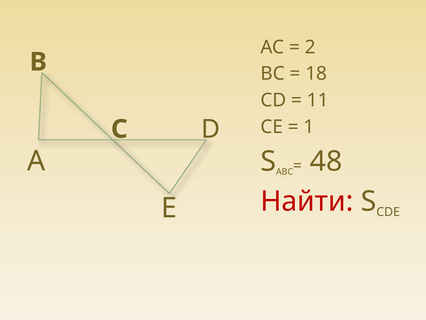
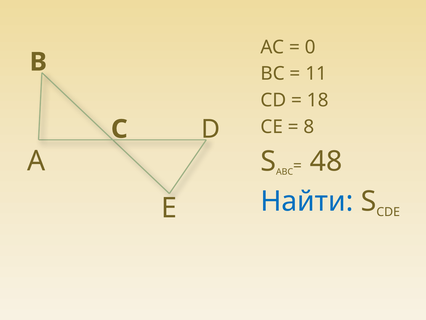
2: 2 -> 0 (310, 47)
18: 18 -> 11 (316, 74)
11: 11 -> 18 (318, 100)
1: 1 -> 8 (309, 127)
Найти colour: red -> blue (307, 201)
